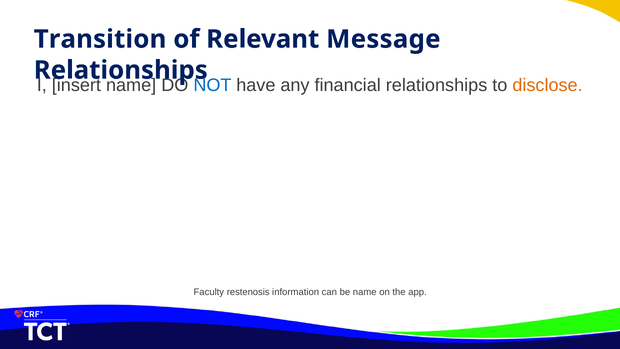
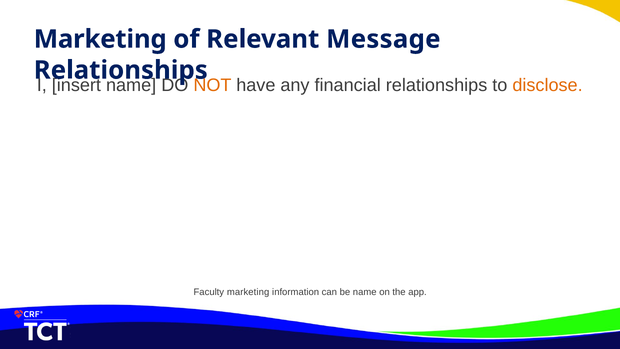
Transition: Transition -> Marketing (100, 39)
NOT colour: blue -> orange (212, 85)
Faculty restenosis: restenosis -> marketing (248, 292)
